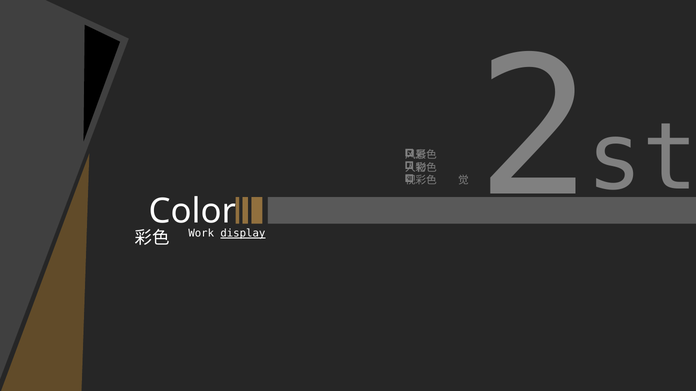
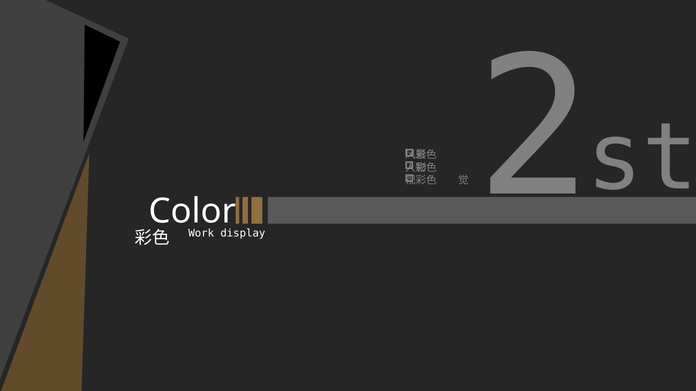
display underline: present -> none (243, 234)
